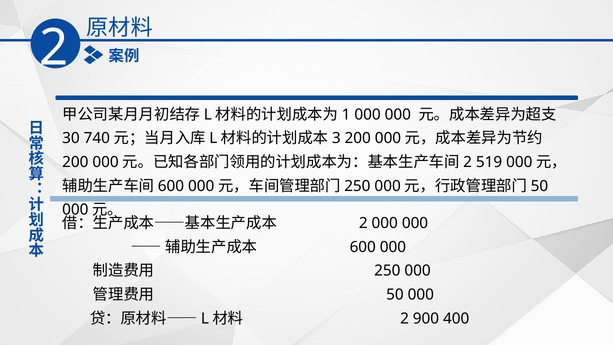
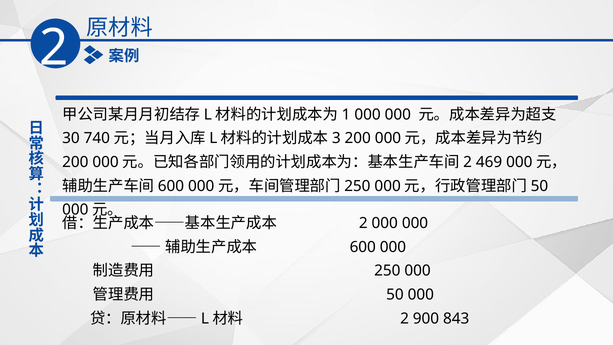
519: 519 -> 469 (489, 162)
400: 400 -> 843 (456, 318)
